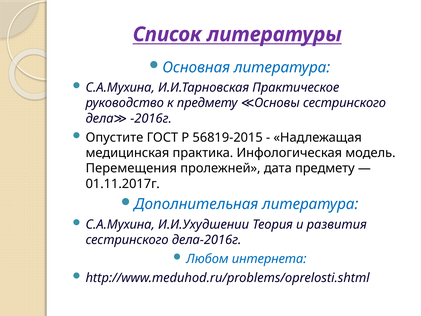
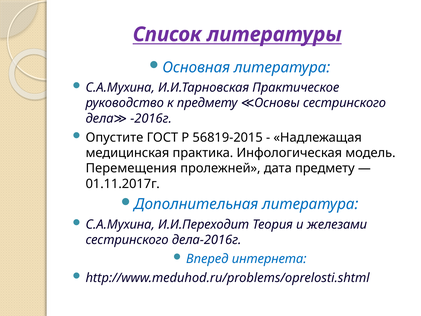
И.И.Ухудшении: И.И.Ухудшении -> И.И.Переходит (204, 224)
развития: развития -> железами (337, 224)
Любом: Любом -> Вперед (207, 259)
